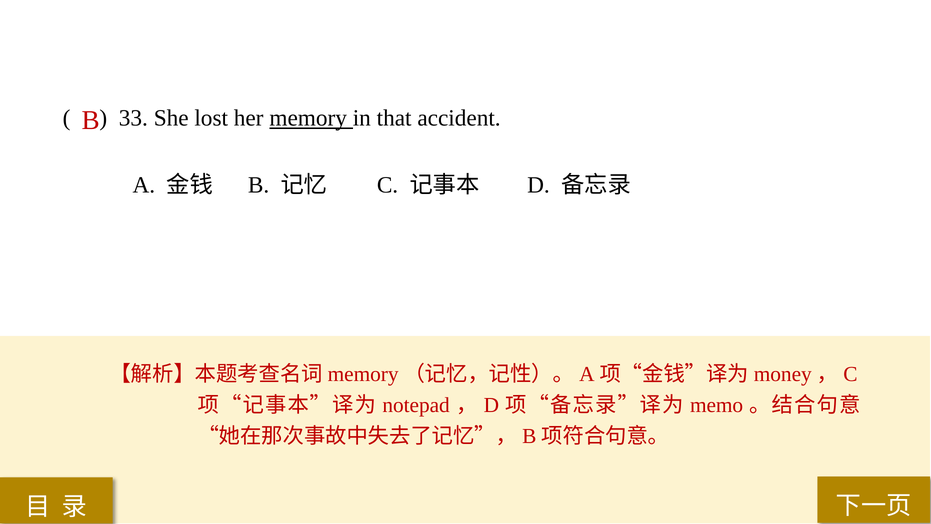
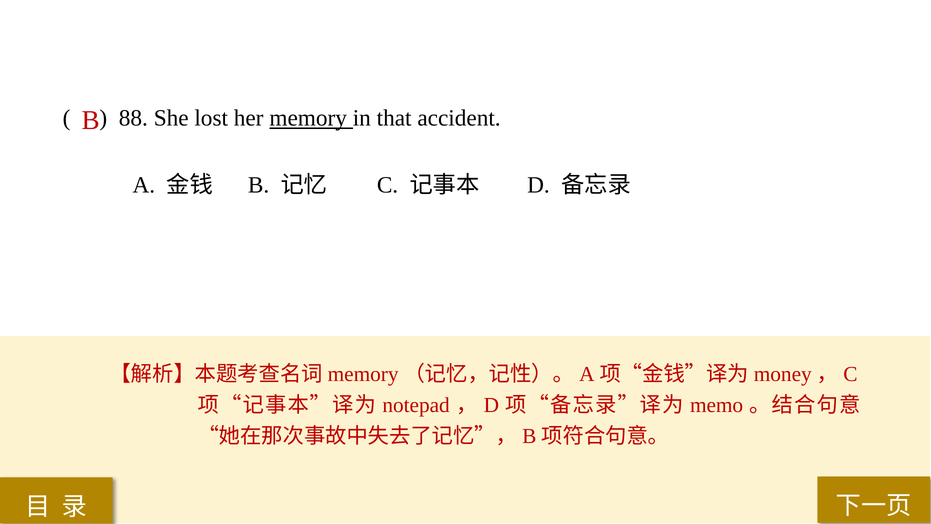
33: 33 -> 88 (133, 118)
